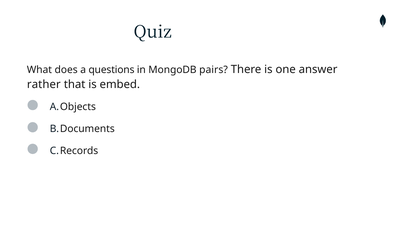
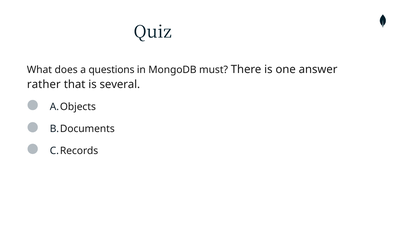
pairs: pairs -> must (214, 70)
embed: embed -> several (120, 84)
